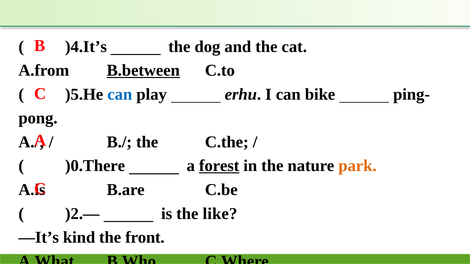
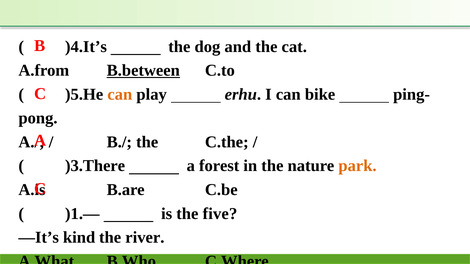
can colour: blue -> orange (120, 94)
)0.There: )0.There -> )3.There (95, 166)
forest underline: present -> none (219, 166)
)2.—: )2.— -> )1.— (82, 214)
like: like -> five (220, 214)
front: front -> river (145, 238)
